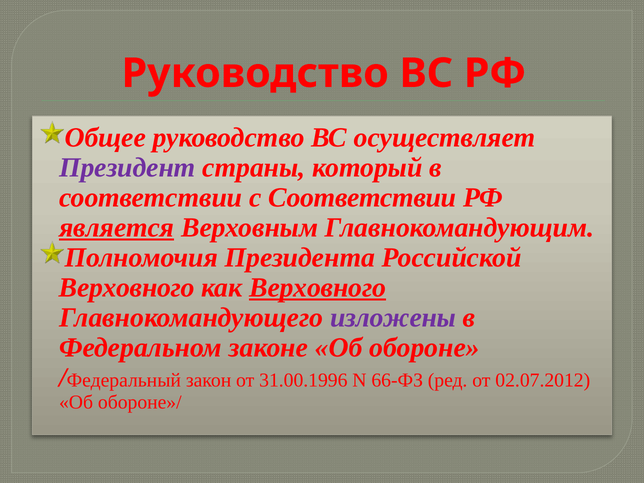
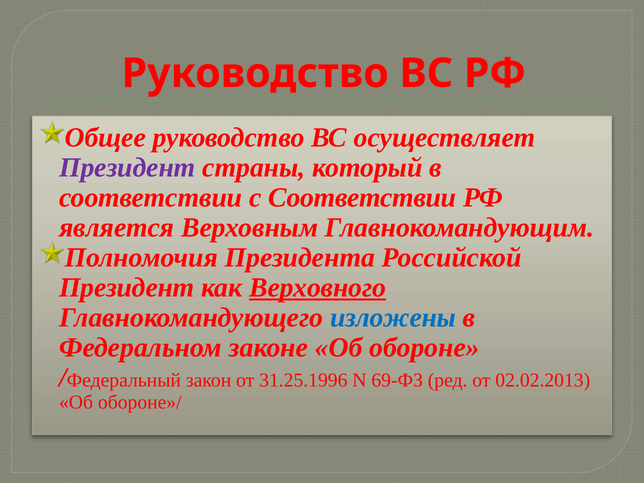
является underline: present -> none (117, 228)
Верховного: Верховного -> Президент (127, 288)
изложены colour: purple -> blue (393, 318)
31.00.1996: 31.00.1996 -> 31.25.1996 (303, 380)
66-ФЗ: 66-ФЗ -> 69-ФЗ (397, 380)
02.07.2012: 02.07.2012 -> 02.02.2013 (543, 380)
